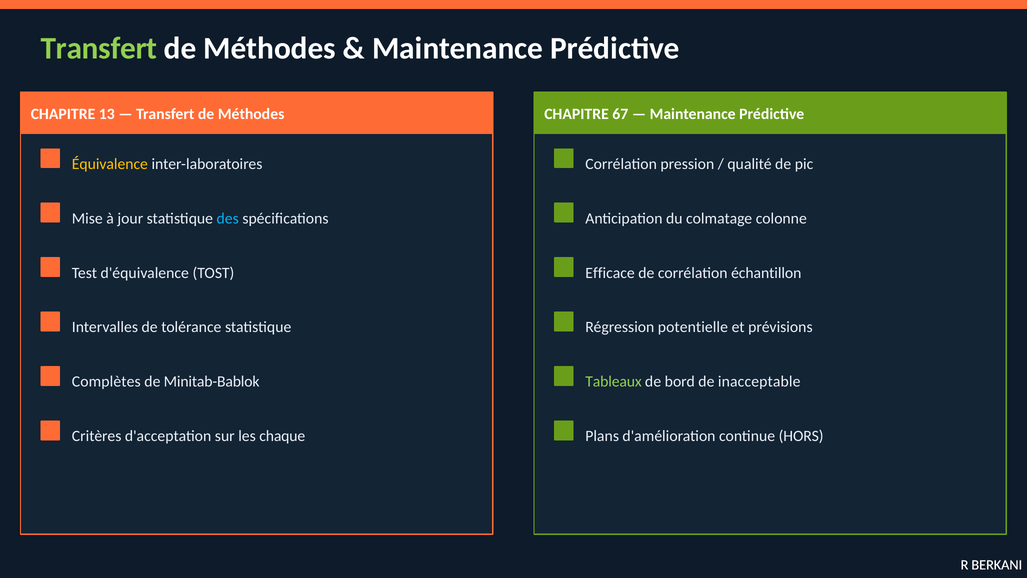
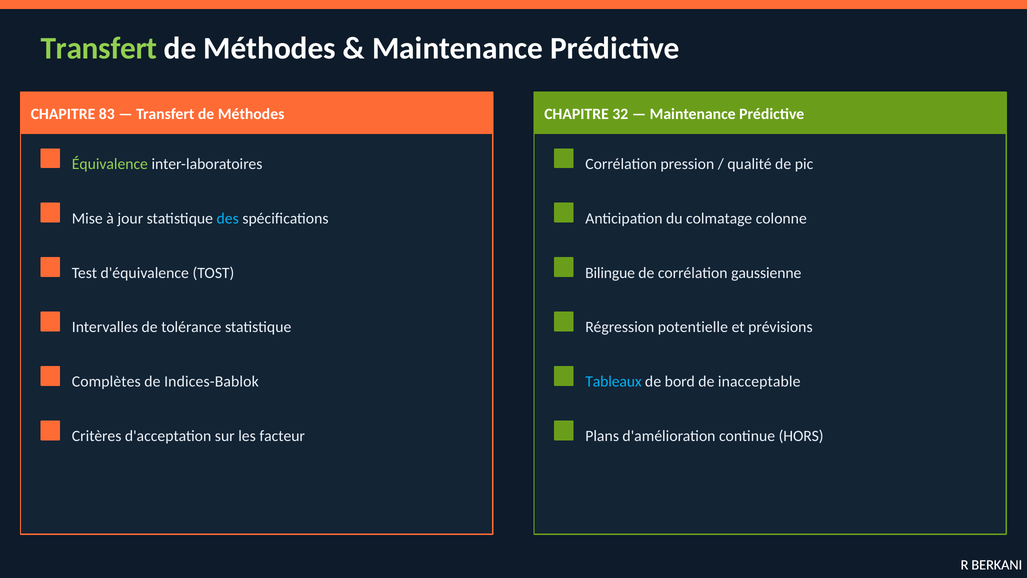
13: 13 -> 83 (107, 114)
67: 67 -> 32 (620, 114)
Équivalence colour: yellow -> light green (110, 164)
Efficace: Efficace -> Bilingue (610, 273)
échantillon: échantillon -> gaussienne (766, 273)
Minitab-Bablok: Minitab-Bablok -> Indices-Bablok (211, 382)
Tableaux colour: light green -> light blue (614, 382)
chaque: chaque -> facteur (282, 436)
